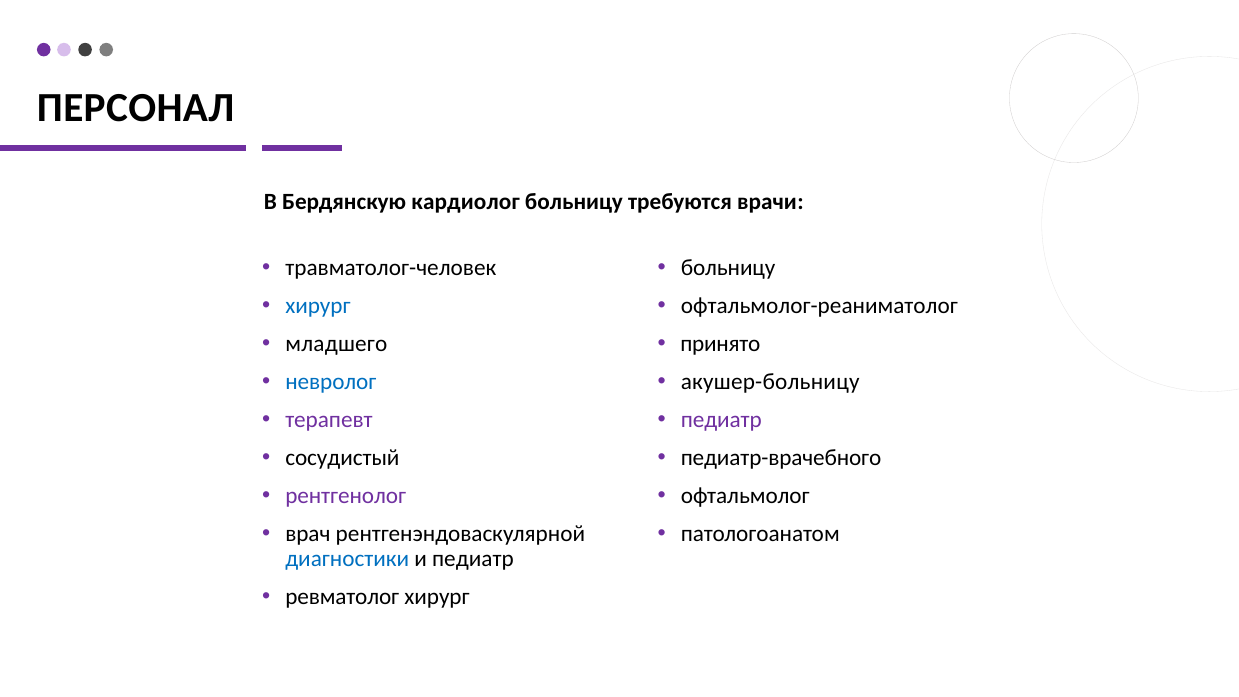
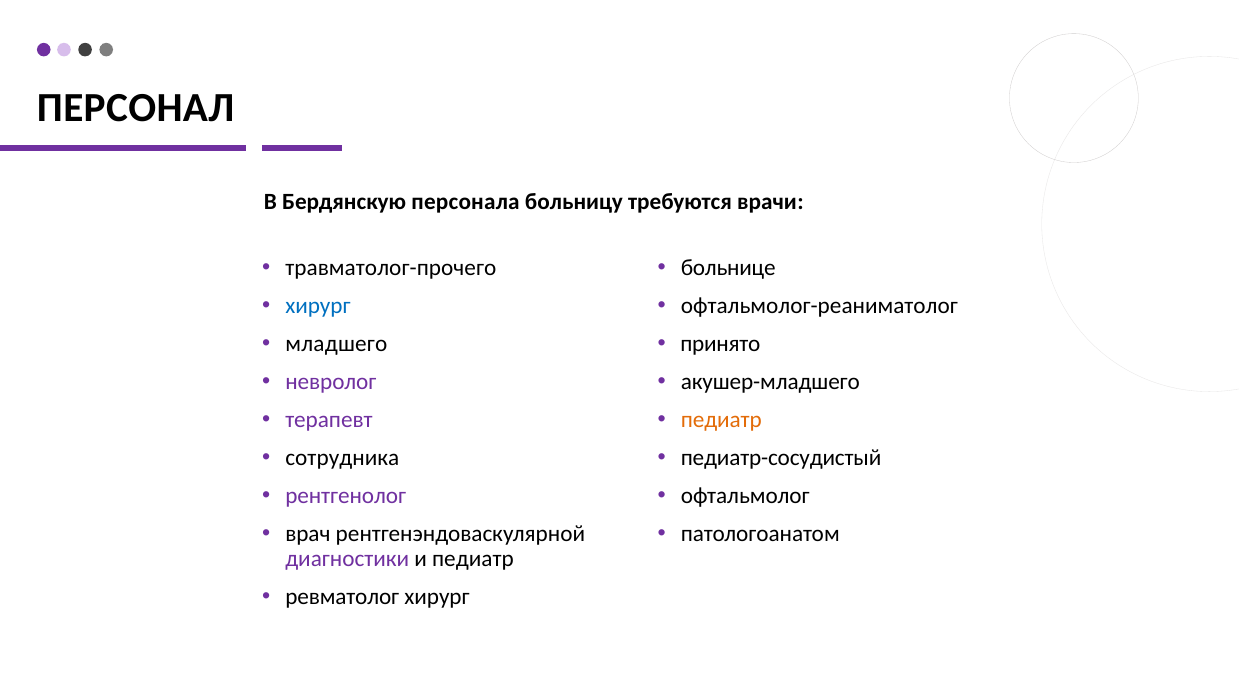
кардиолог: кардиолог -> персонала (466, 202)
травматолог-человек: травматолог-человек -> травматолог-прочего (391, 268)
больницу: больницу -> больнице (728, 268)
невролог colour: blue -> purple (331, 382)
акушер-больницу: акушер-больницу -> акушер-младшего (770, 382)
педиатр colour: purple -> orange (721, 420)
сосудистый: сосудистый -> сотрудника (342, 458)
педиатр-врачебного: педиатр-врачебного -> педиатр-сосудистый (781, 458)
диагностики colour: blue -> purple (347, 559)
